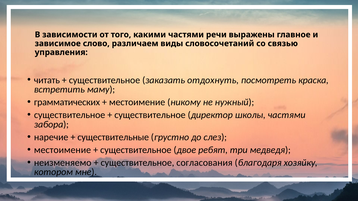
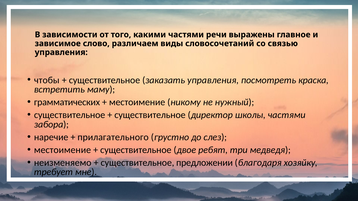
читать: читать -> чтобы (47, 80)
заказать отдохнуть: отдохнуть -> управления (213, 80)
существительные: существительные -> прилагательного (113, 137)
согласования: согласования -> предложении (205, 163)
котором: котором -> требует (53, 172)
